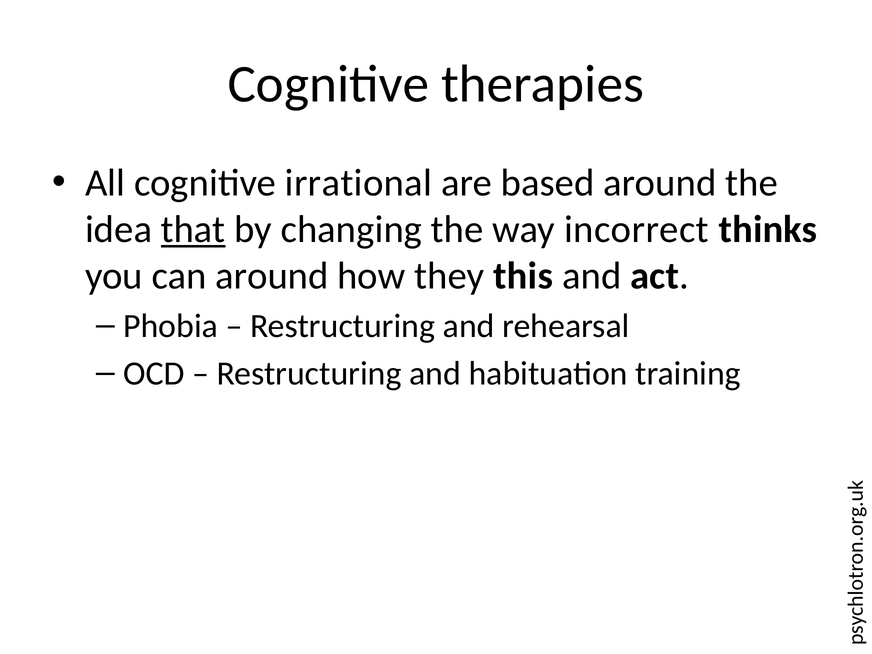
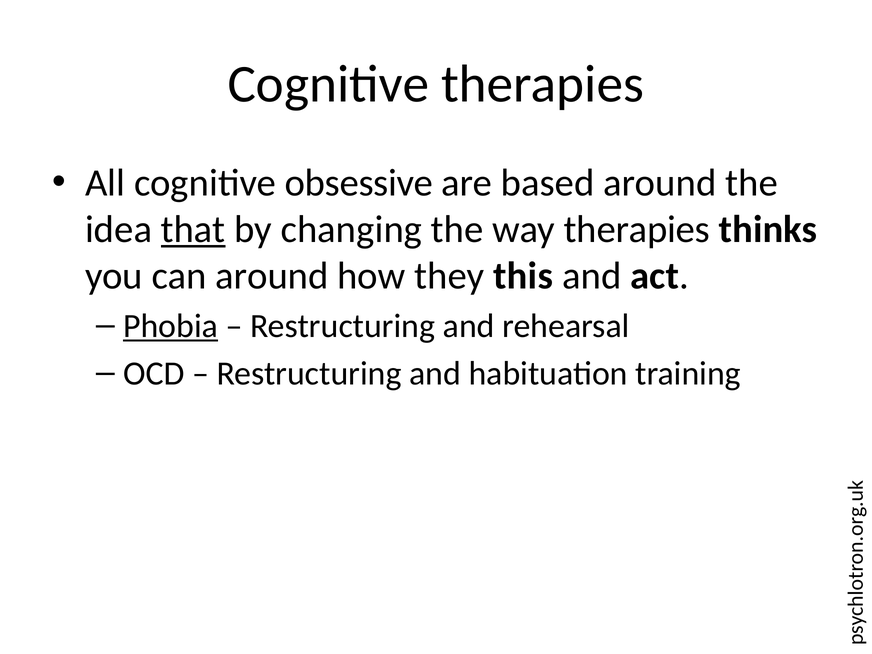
irrational: irrational -> obsessive (359, 183)
way incorrect: incorrect -> therapies (637, 229)
Phobia underline: none -> present (171, 326)
